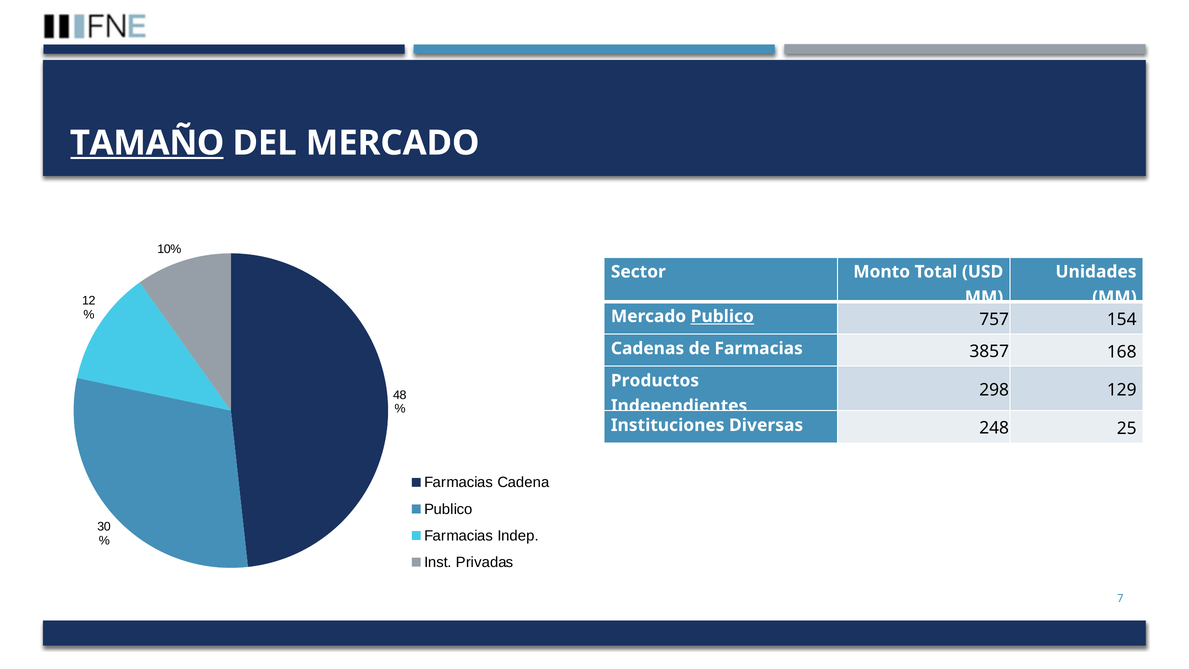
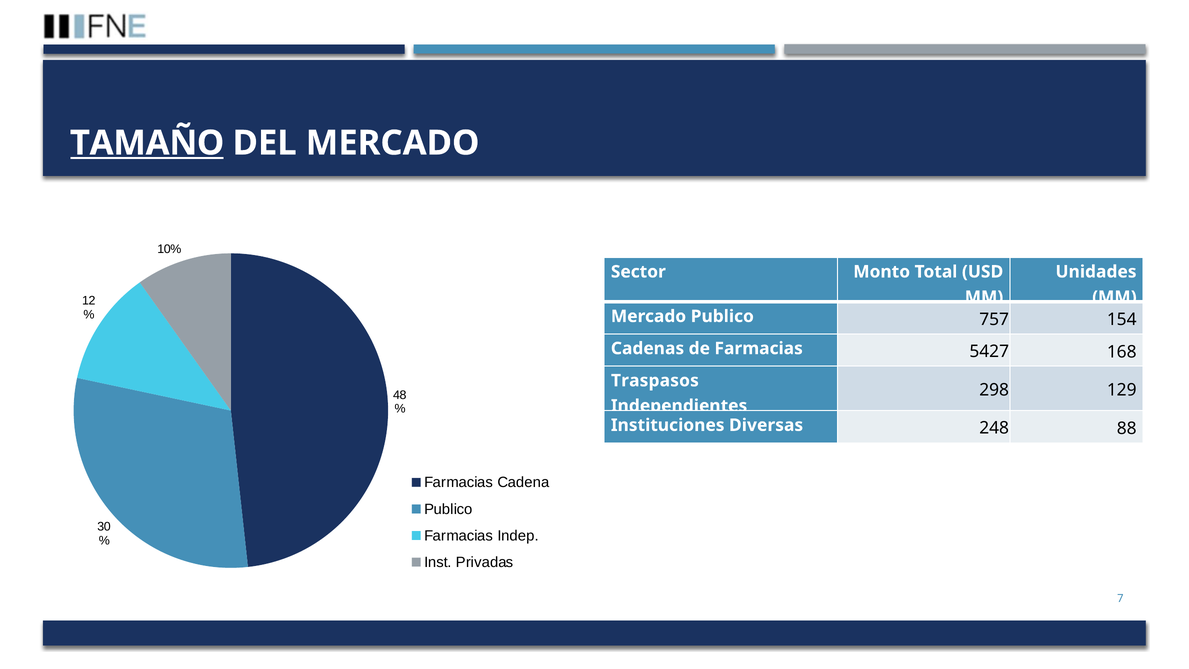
Publico underline: present -> none (722, 316)
3857: 3857 -> 5427 (989, 351)
Productos: Productos -> Traspasos (655, 380)
25: 25 -> 88 (1127, 428)
